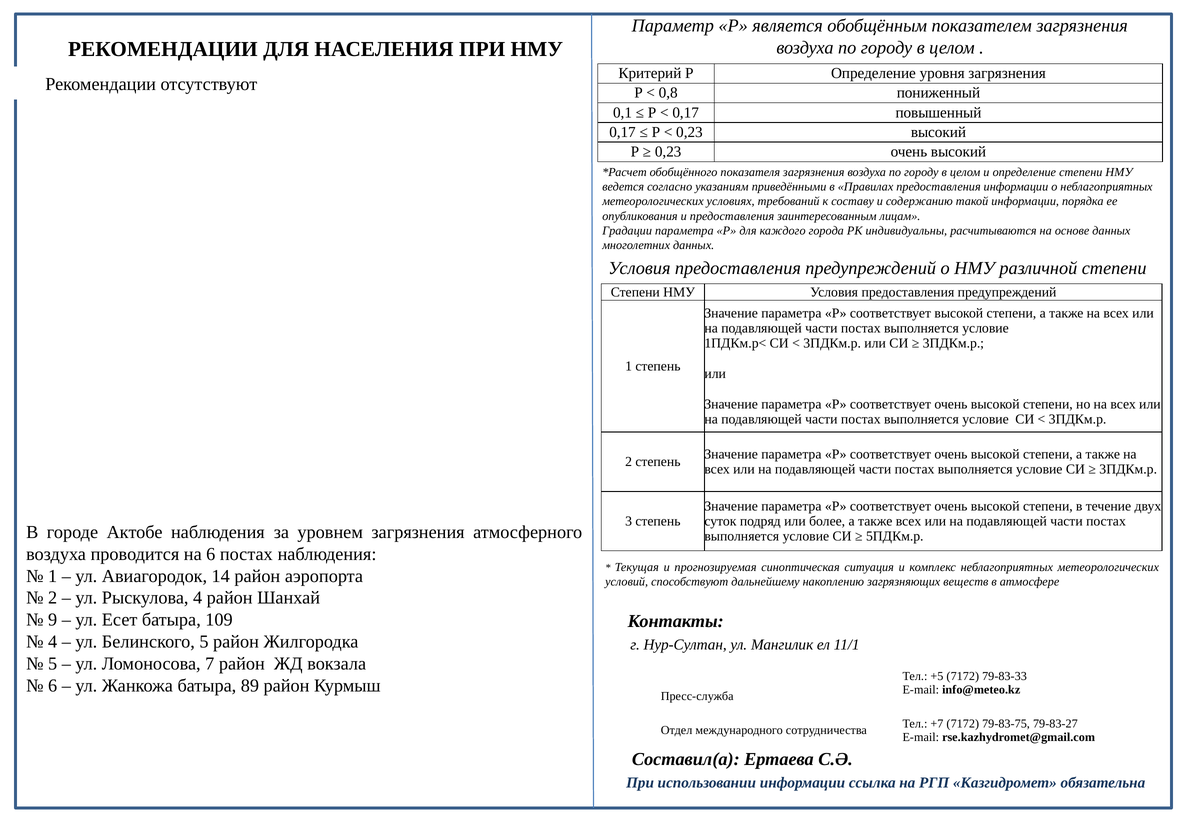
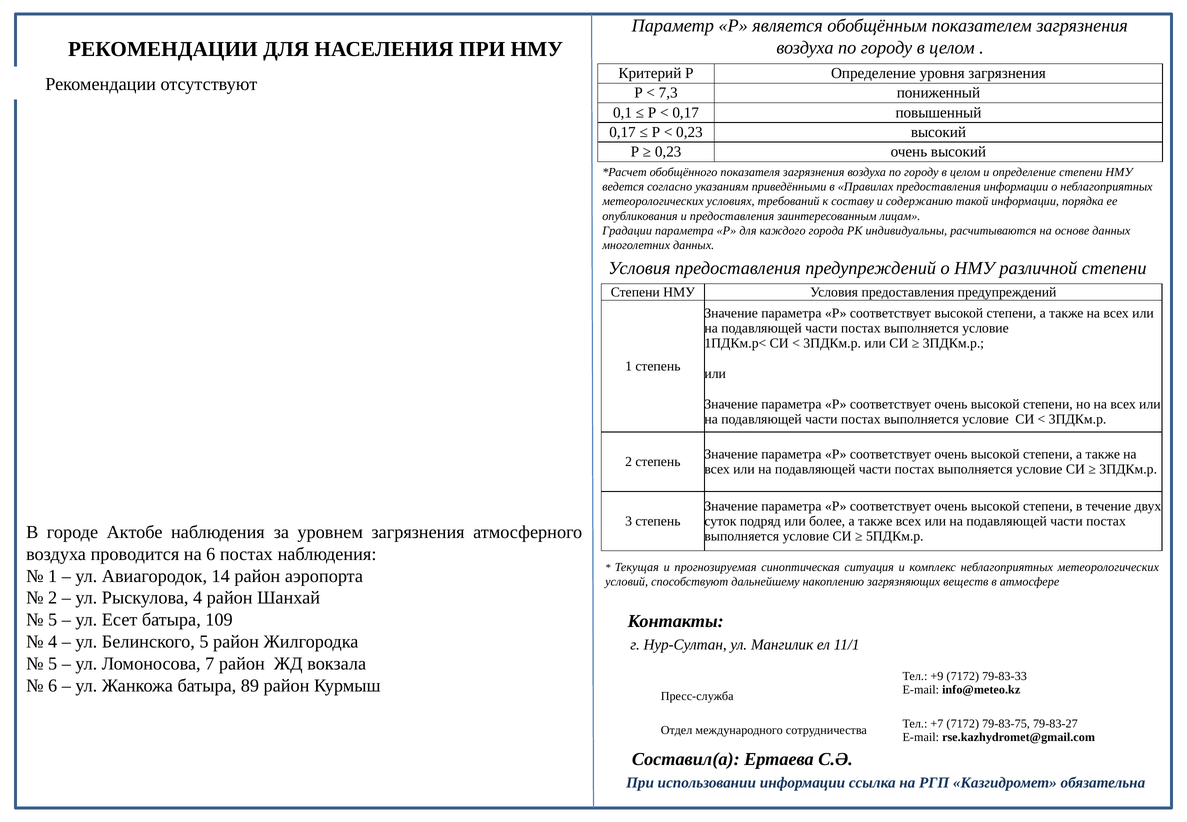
0,8: 0,8 -> 7,3 (668, 93)
9: 9 -> 5 (53, 620)
+5: +5 -> +9 (937, 676)
